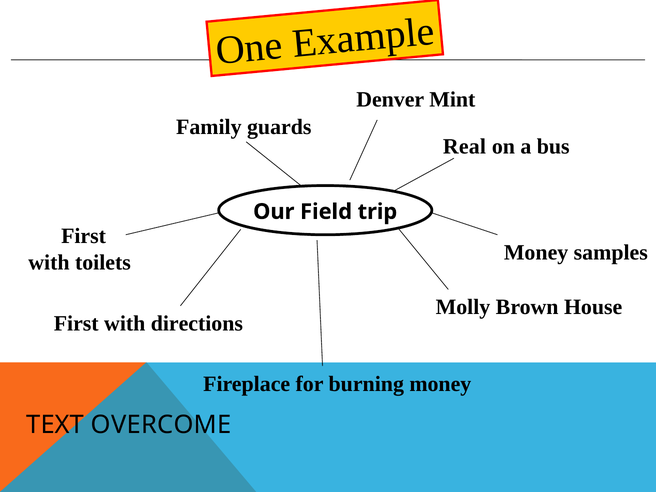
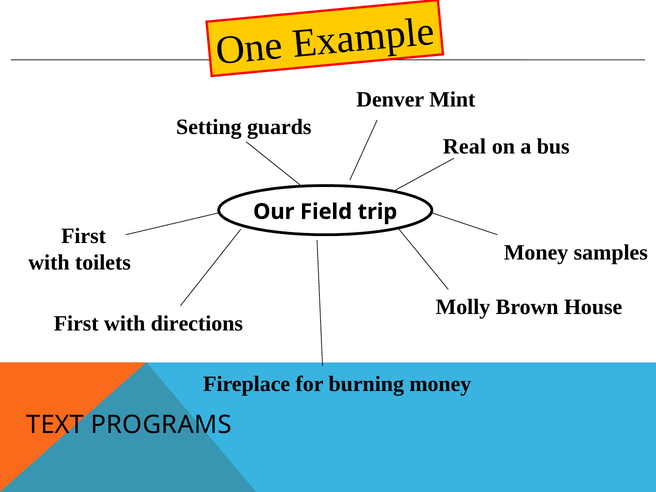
Family: Family -> Setting (209, 127)
OVERCOME: OVERCOME -> PROGRAMS (161, 425)
